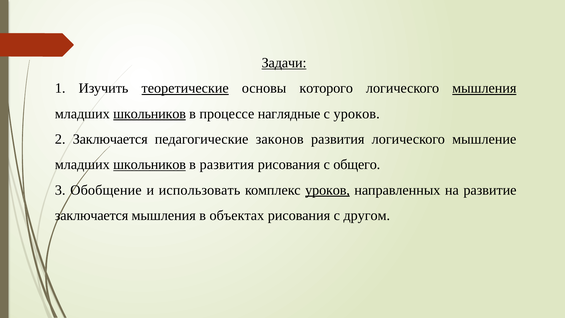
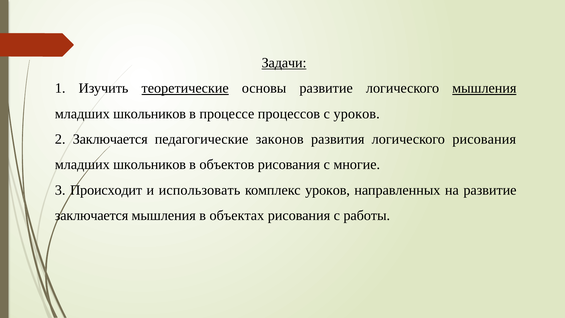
основы которого: которого -> развитие (326, 88)
школьников underline: present -> none (150, 114)
наглядные: наглядные -> процессов (289, 114)
логического мышление: мышление -> рисования (484, 139)
школьников underline: present -> none (150, 165)
в развития: развития -> объектов (227, 165)
общего: общего -> многие (357, 165)
Обобщение: Обобщение -> Происходит (106, 190)
уроков underline: present -> none (328, 190)
другом: другом -> работы (367, 215)
